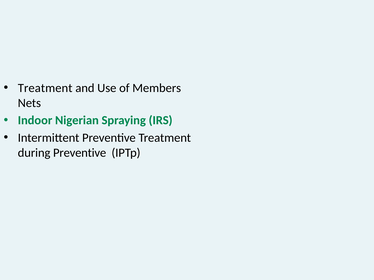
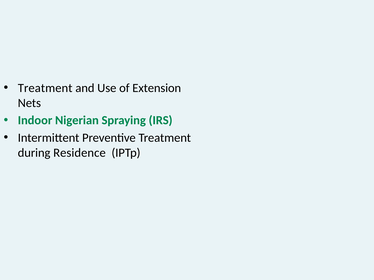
Members: Members -> Extension (157, 88)
during Preventive: Preventive -> Residence (80, 153)
